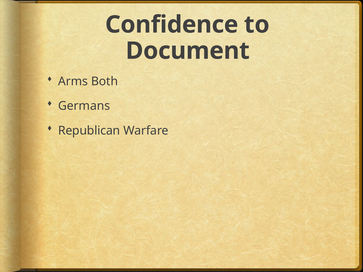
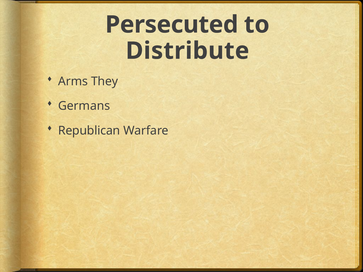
Confidence: Confidence -> Persecuted (172, 25)
Document: Document -> Distribute (187, 51)
Both: Both -> They (105, 81)
